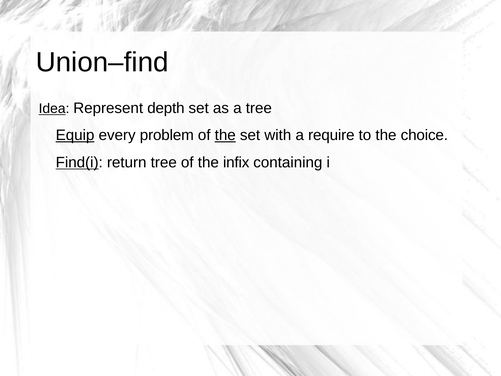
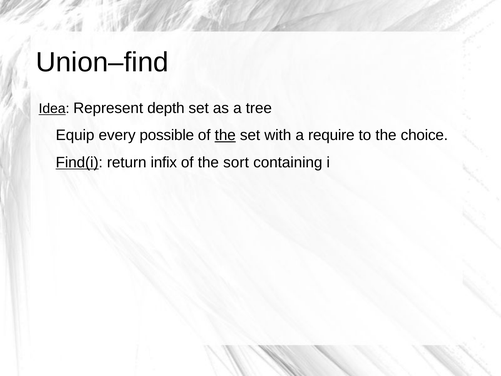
Equip underline: present -> none (75, 135)
problem: problem -> possible (167, 135)
return tree: tree -> infix (164, 162)
infix: infix -> sort (236, 162)
